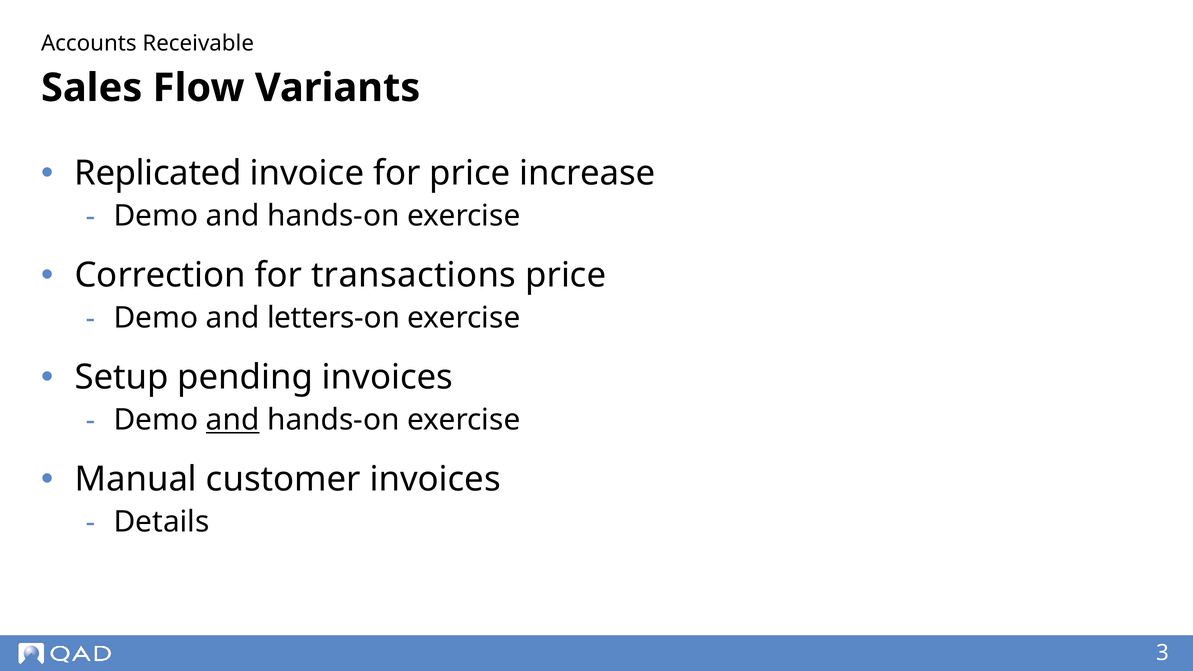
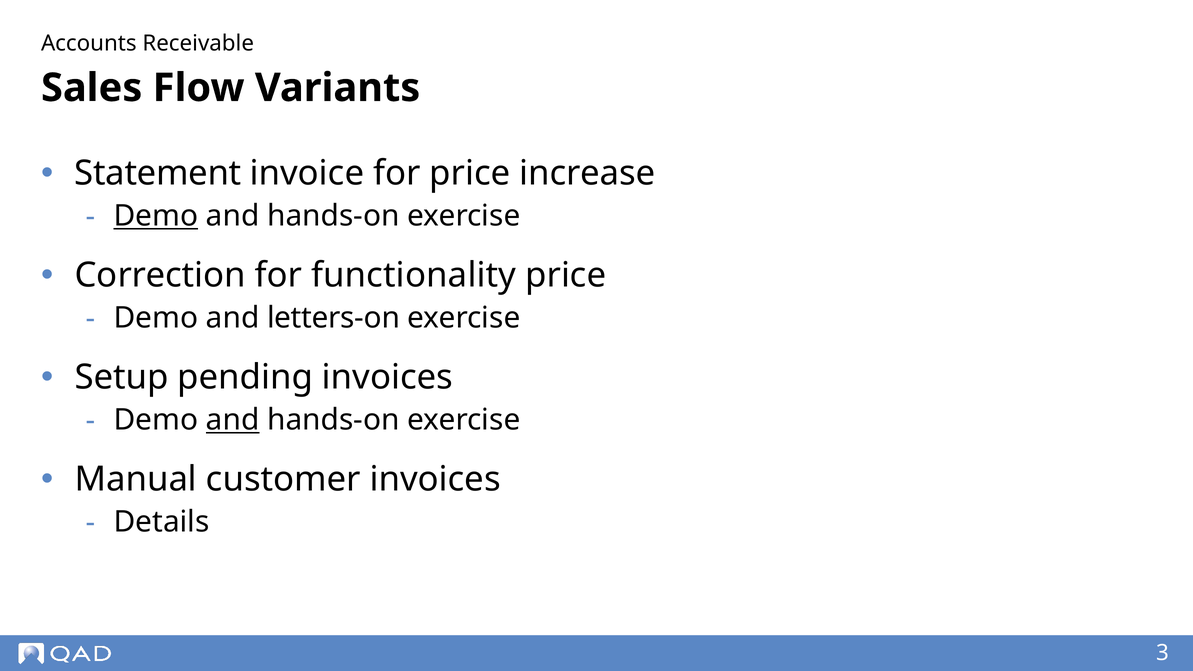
Replicated: Replicated -> Statement (158, 173)
Demo underline: none -> present (156, 216)
transactions: transactions -> functionality (414, 275)
